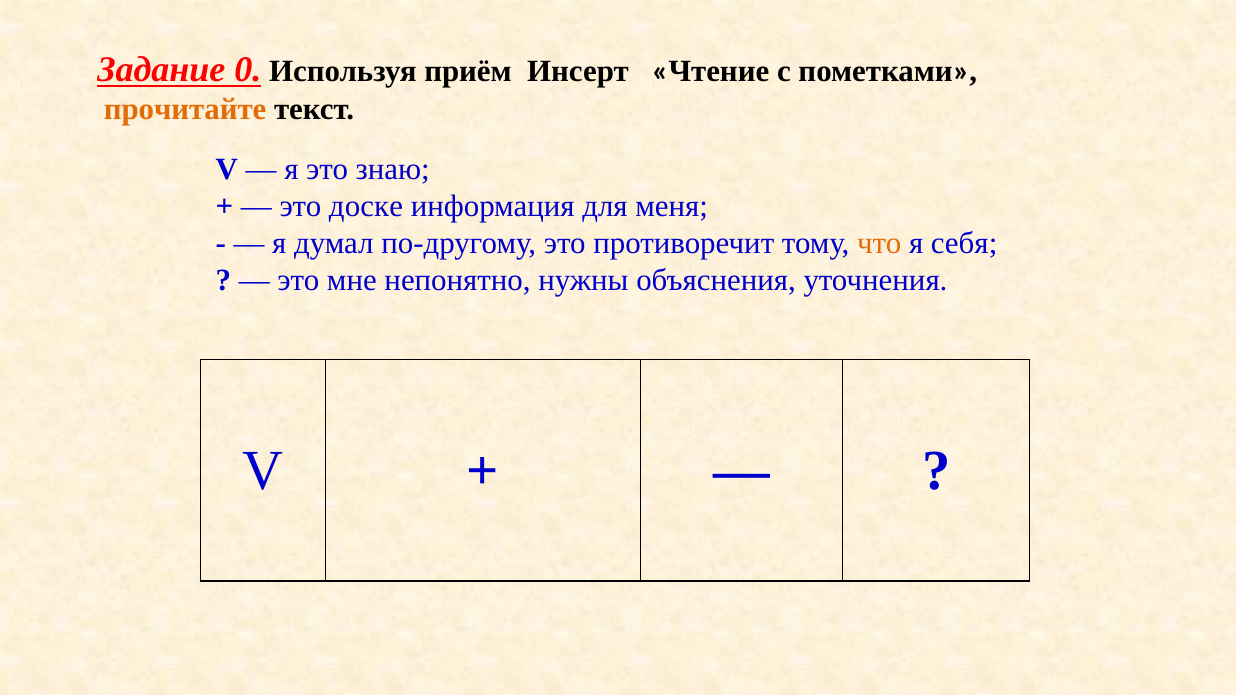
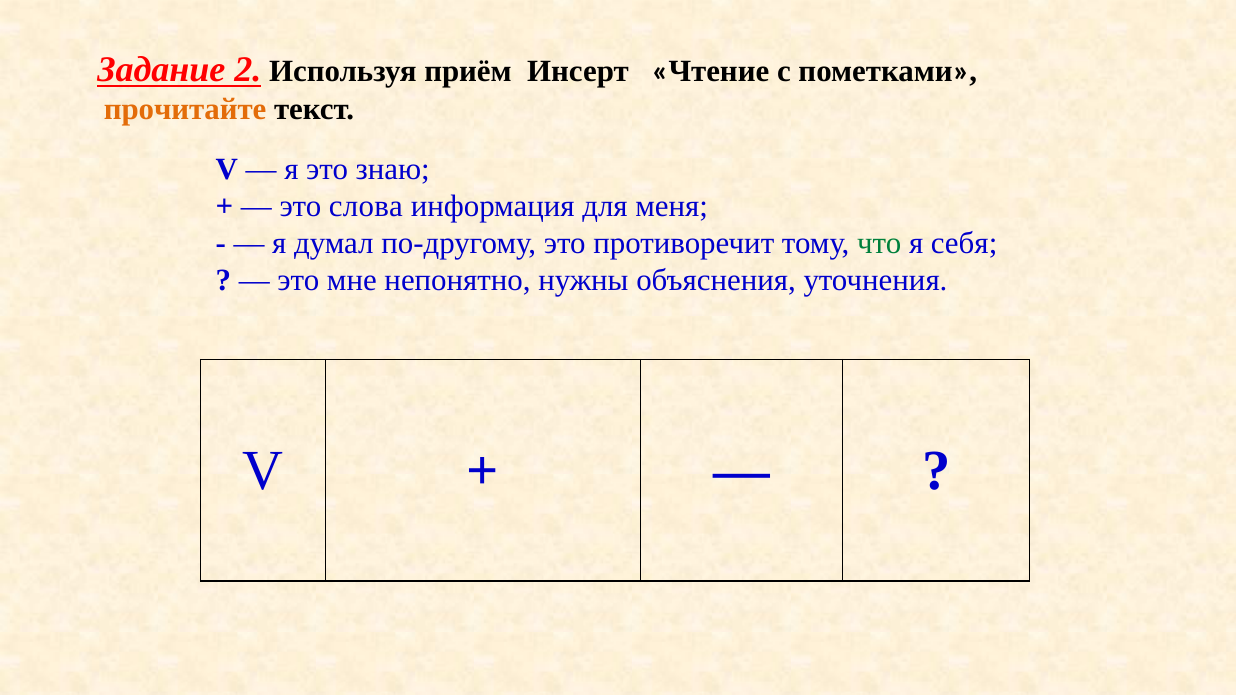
0: 0 -> 2 (248, 70)
доске: доске -> слова (366, 206)
что colour: orange -> green (879, 243)
